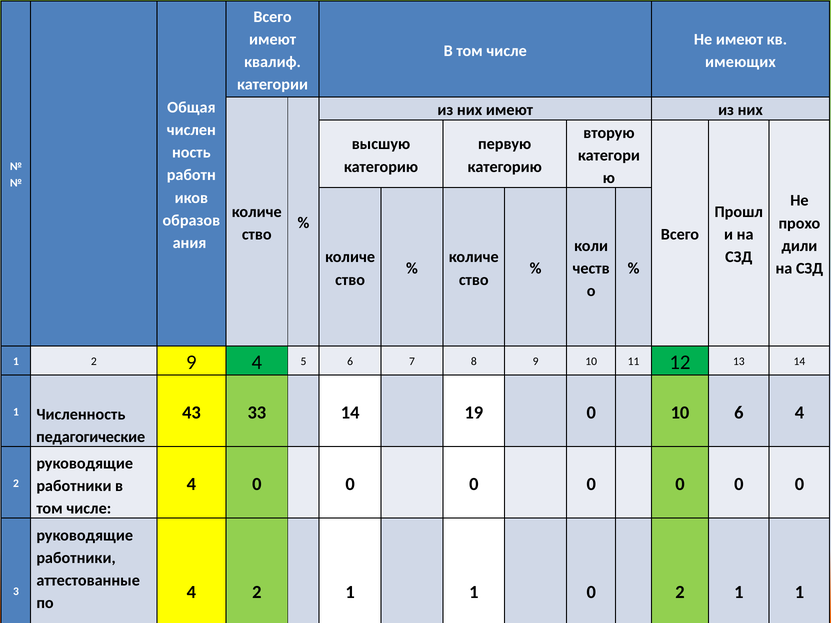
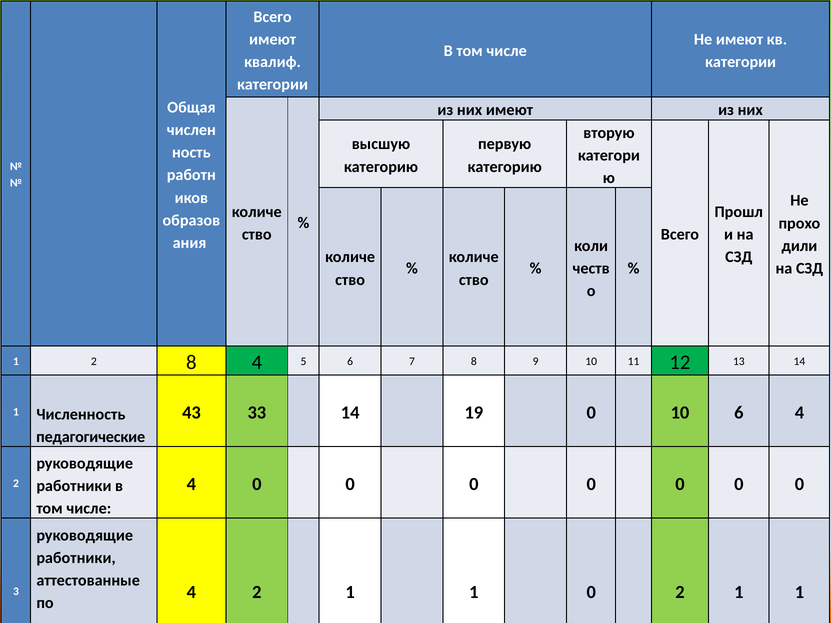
имеющих: имеющих -> категории (741, 62)
2 9: 9 -> 8 (191, 363)
